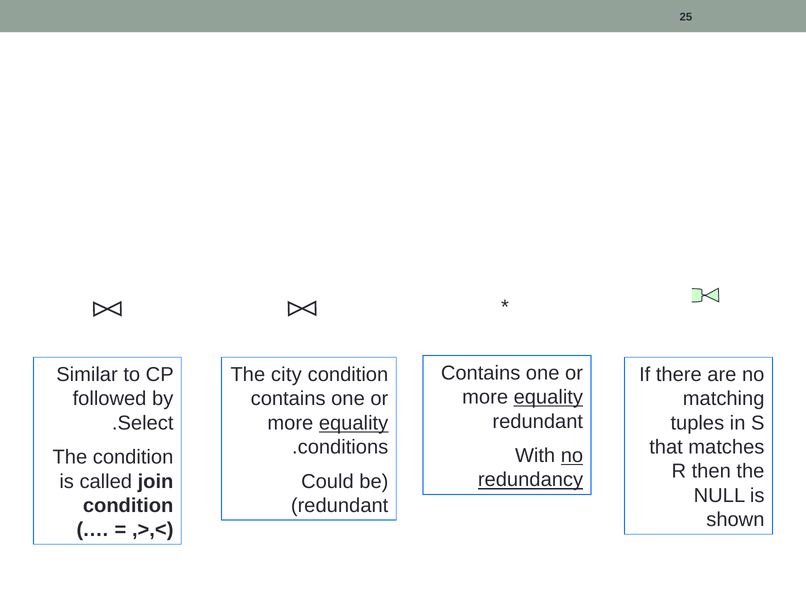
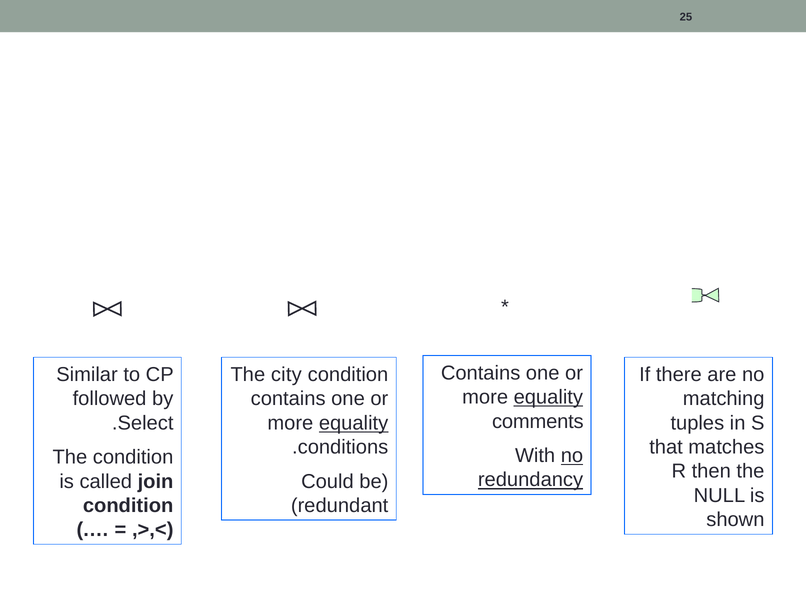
redundant: redundant -> comments (538, 422)
